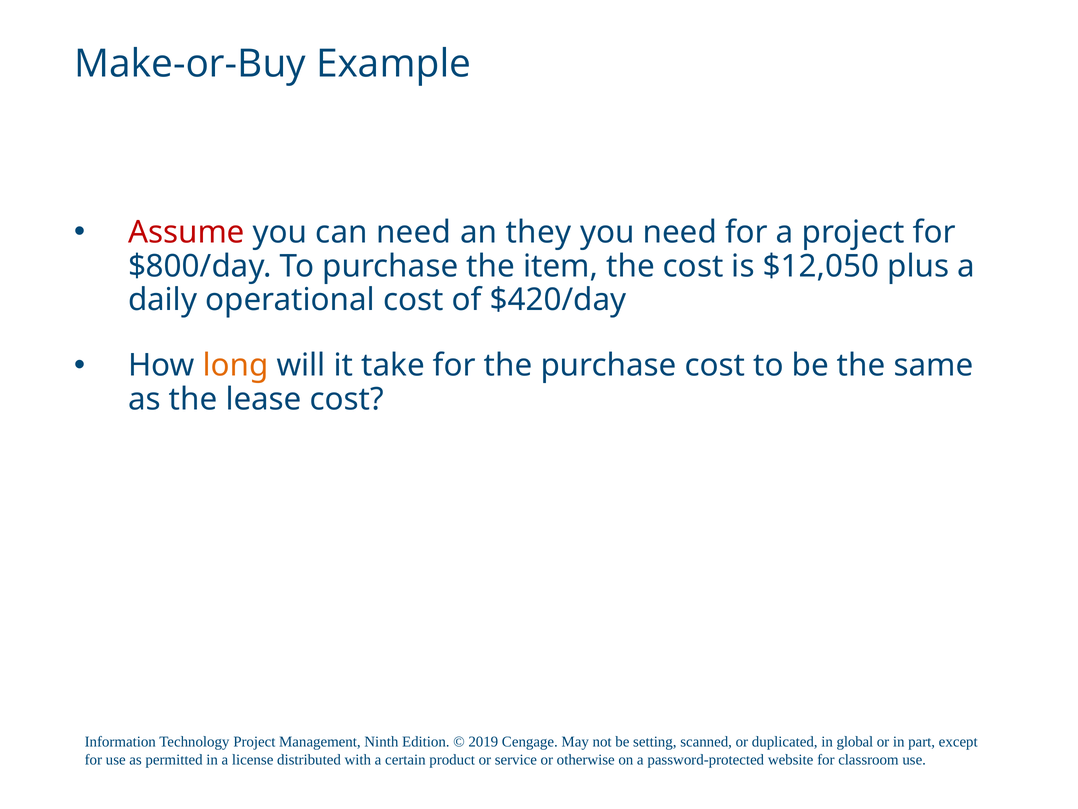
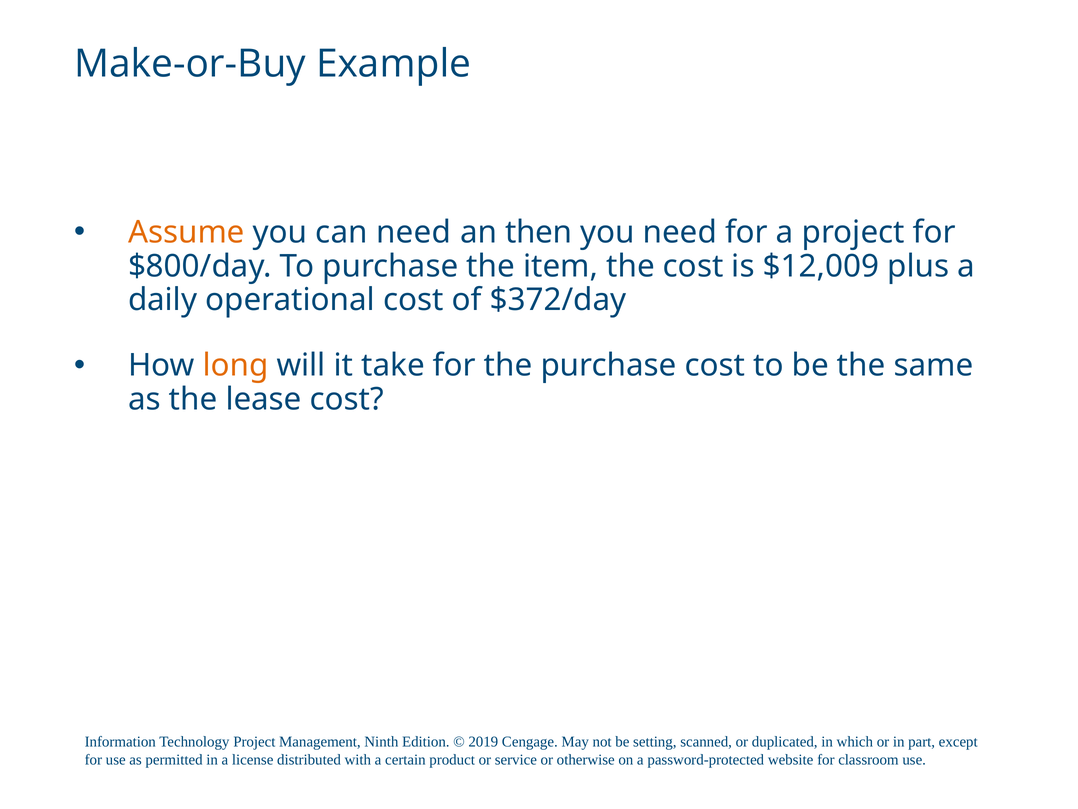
Assume colour: red -> orange (186, 232)
they: they -> then (539, 232)
$12,050: $12,050 -> $12,009 (821, 266)
$420/day: $420/day -> $372/day (558, 300)
global: global -> which (855, 741)
